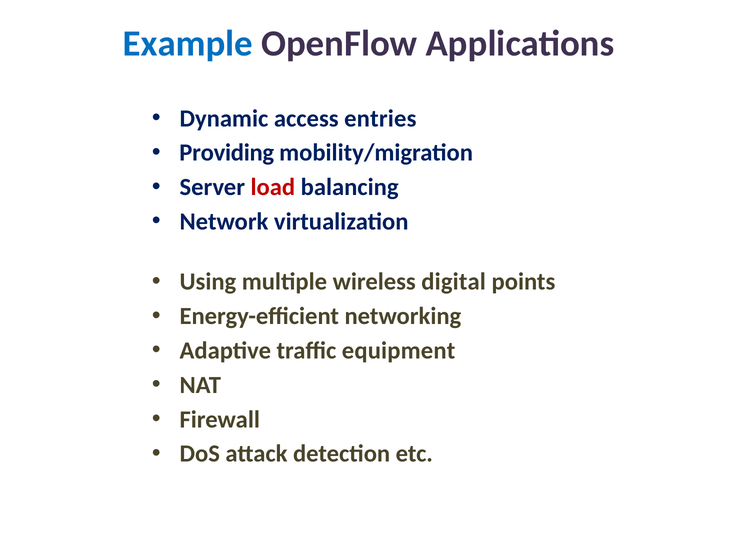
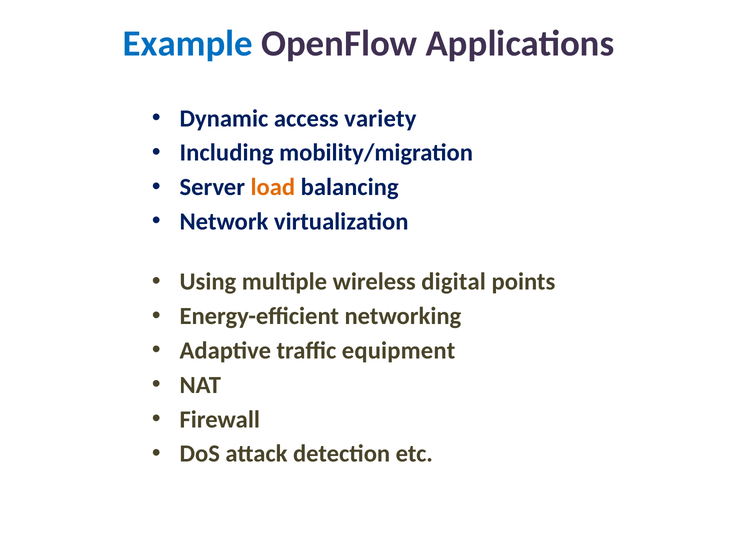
entries: entries -> variety (380, 119)
Providing: Providing -> Including (227, 153)
load colour: red -> orange (273, 187)
